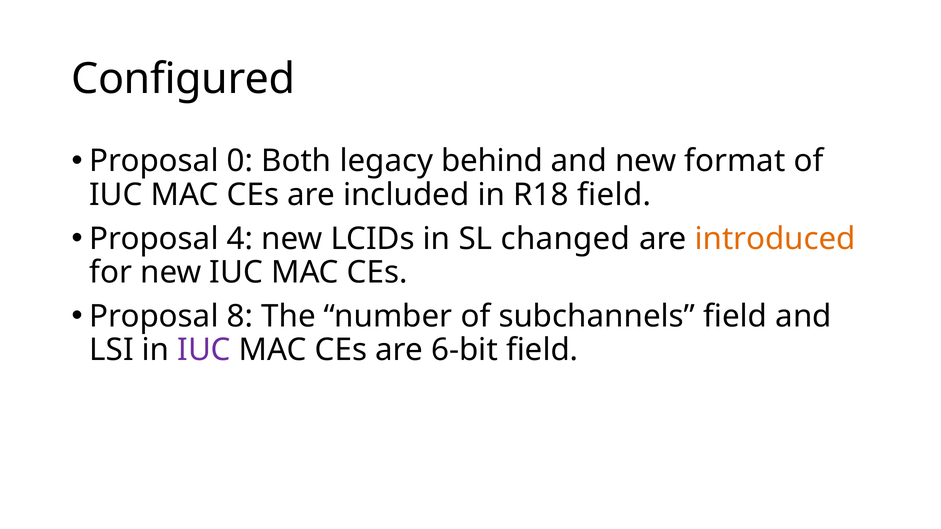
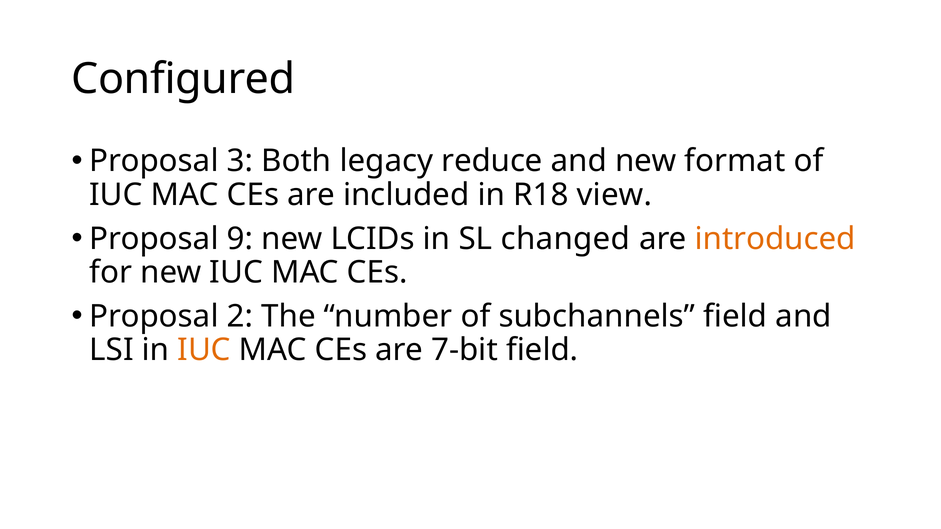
0: 0 -> 3 (240, 161)
behind: behind -> reduce (492, 161)
R18 field: field -> view (614, 195)
4: 4 -> 9 (240, 239)
8: 8 -> 2 (240, 316)
IUC colour: purple -> orange (204, 350)
6-bit: 6-bit -> 7-bit (465, 350)
